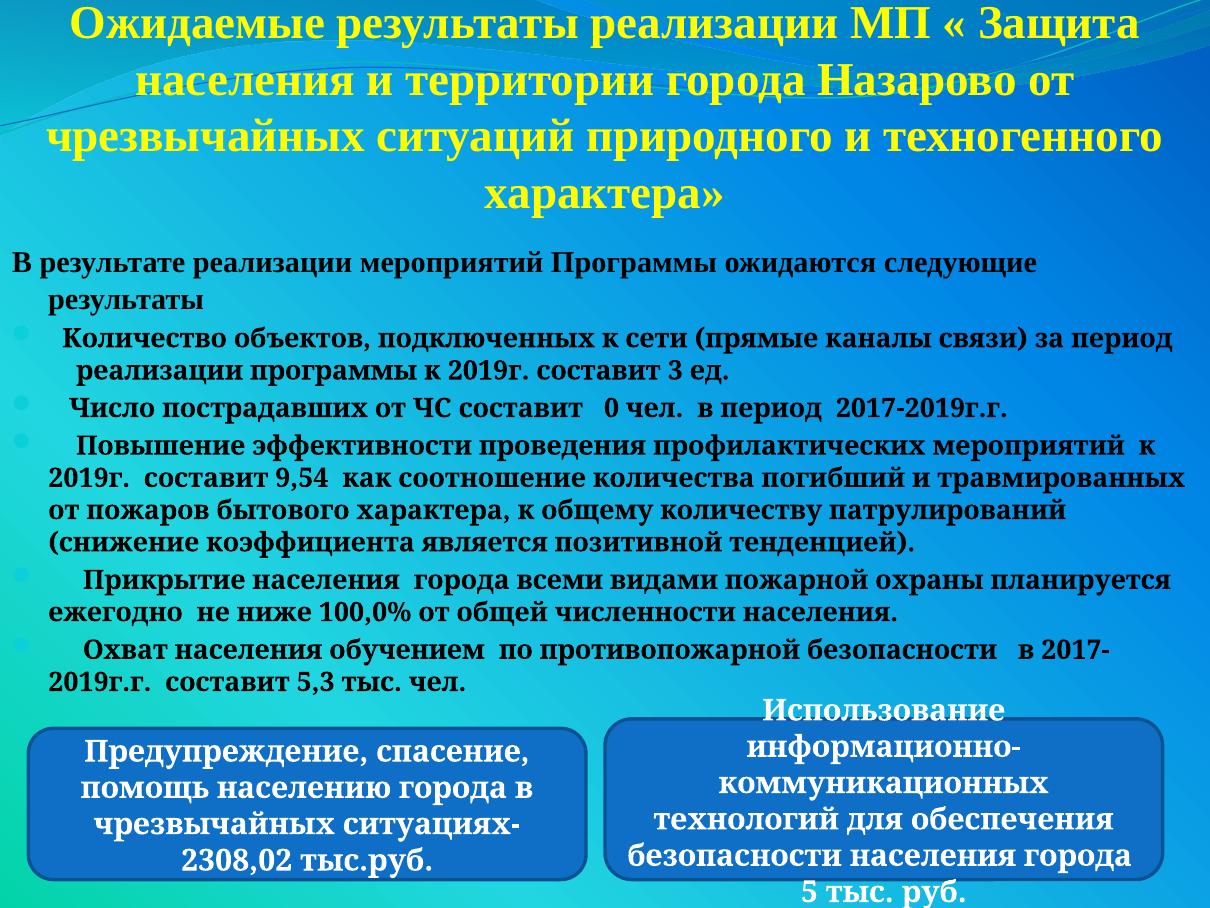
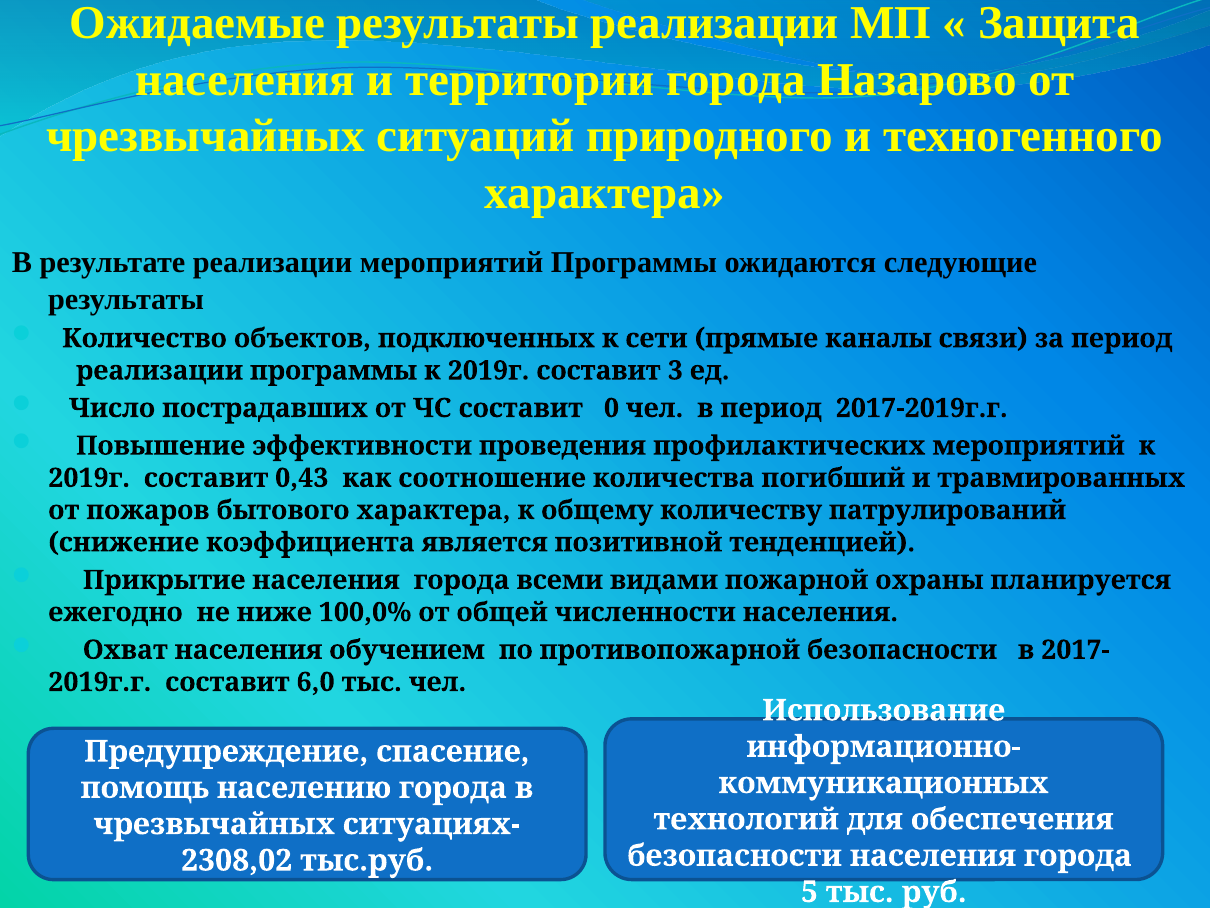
9,54: 9,54 -> 0,43 (302, 478)
5,3: 5,3 -> 6,0 (316, 682)
